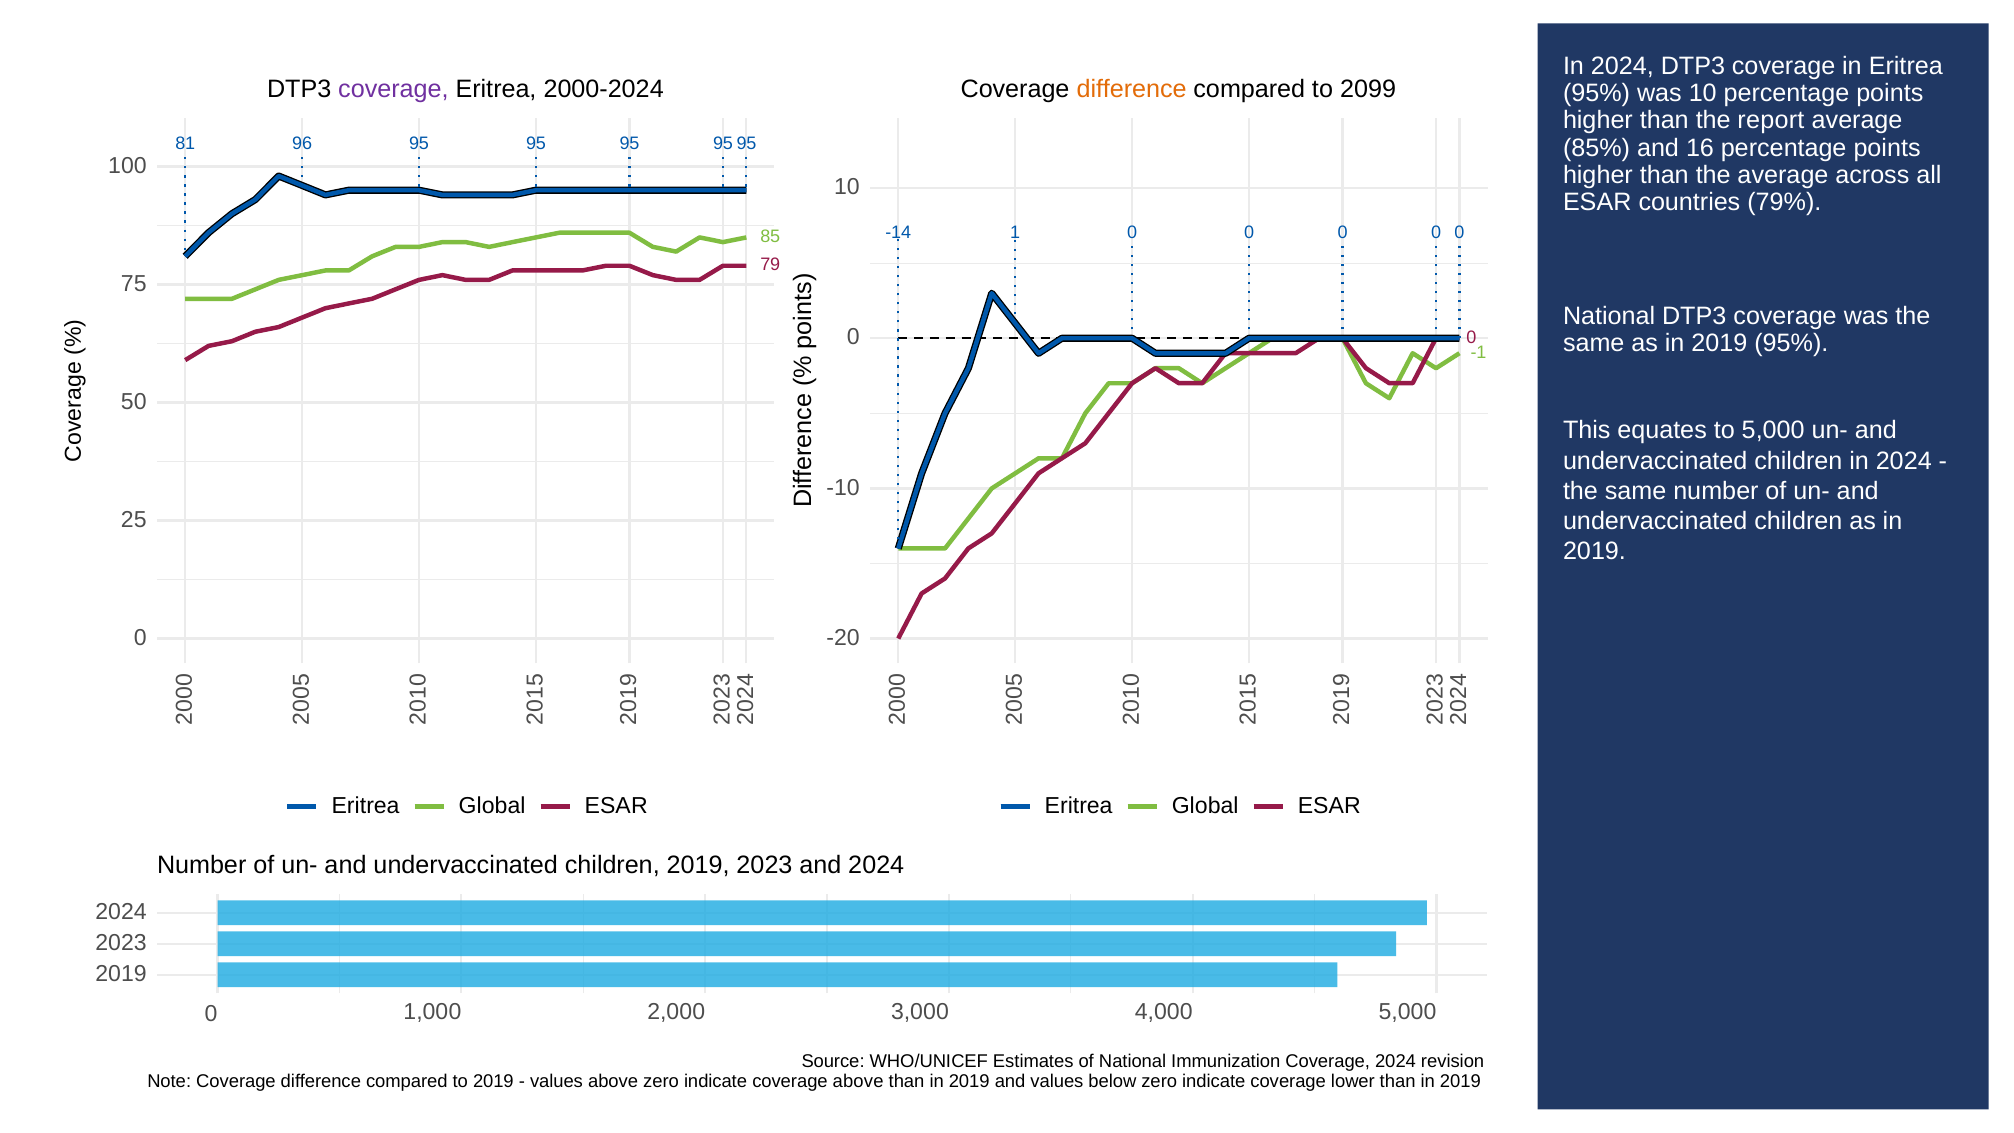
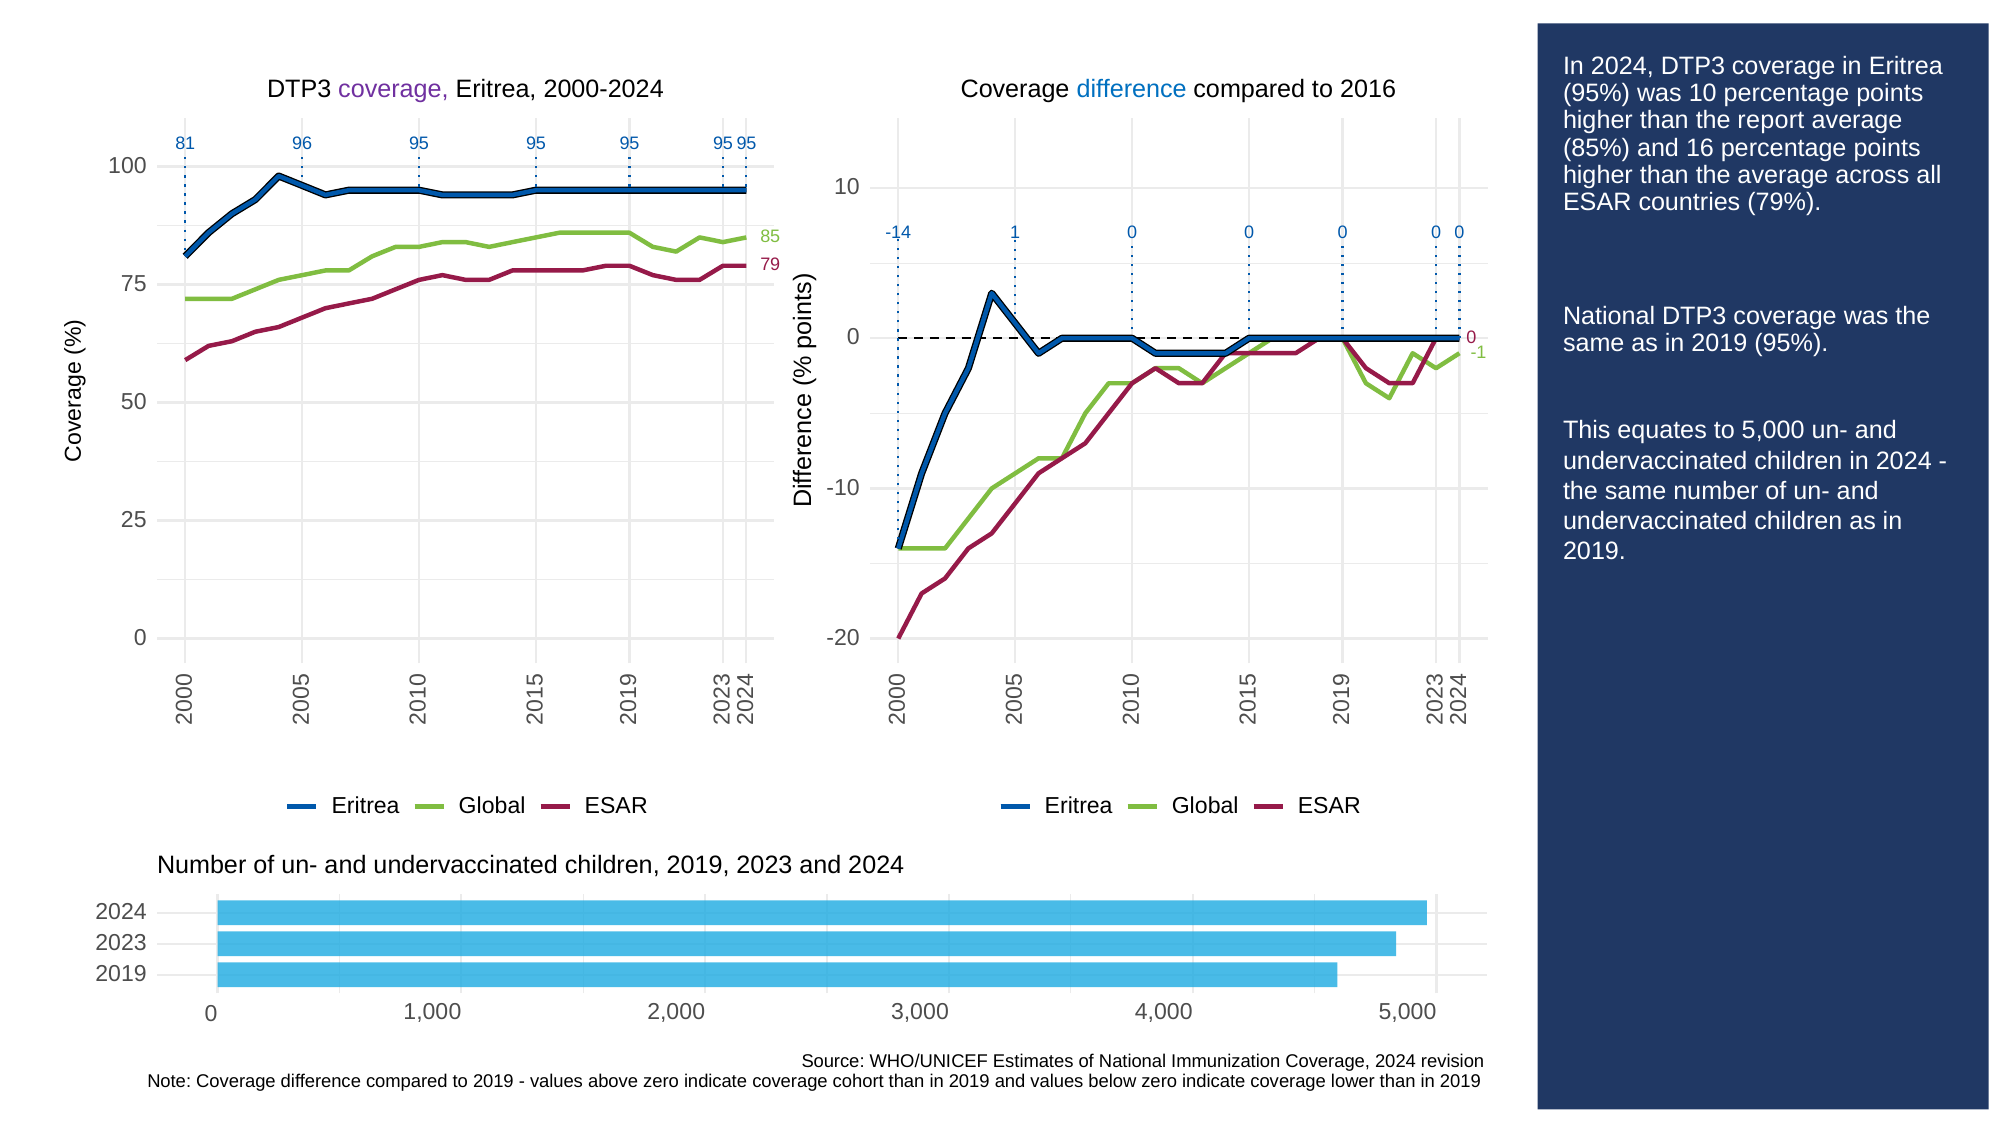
difference colour: orange -> blue (1132, 89)
2099: 2099 -> 2016 (1368, 89)
coverage above: above -> cohort (858, 1082)
